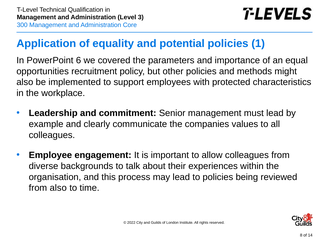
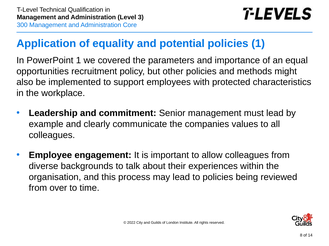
PowerPoint 6: 6 -> 1 (78, 61)
from also: also -> over (58, 189)
